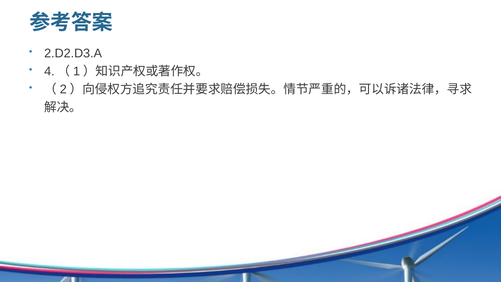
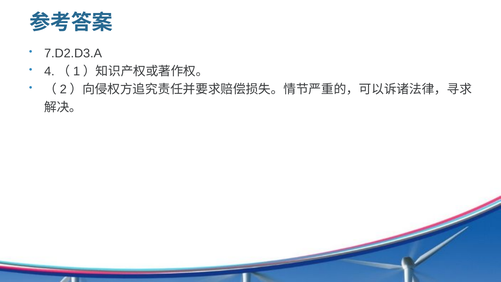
2.D2.D3.A: 2.D2.D3.A -> 7.D2.D3.A (73, 53)
